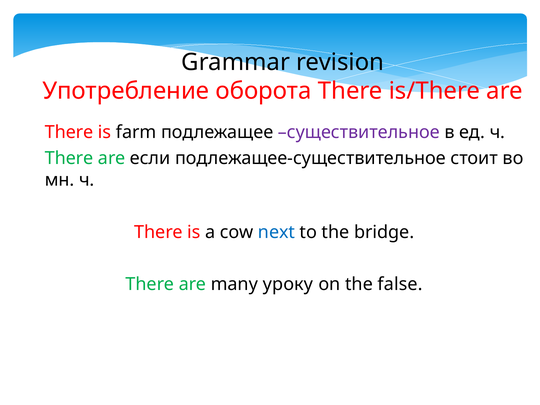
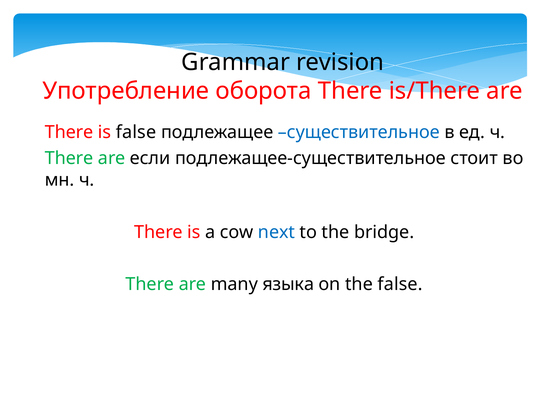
is farm: farm -> false (136, 132)
существительное colour: purple -> blue (359, 132)
уроку: уроку -> языка (288, 284)
